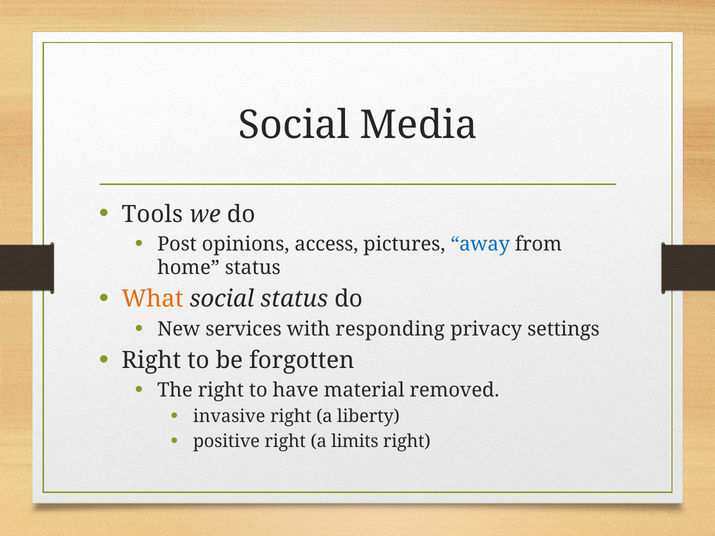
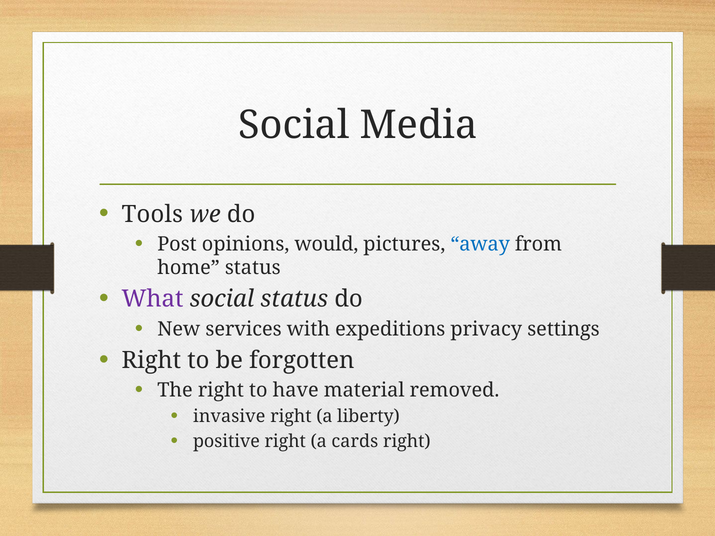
access: access -> would (326, 244)
What colour: orange -> purple (152, 299)
responding: responding -> expeditions (390, 329)
limits: limits -> cards (355, 441)
